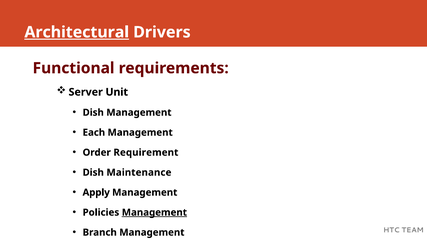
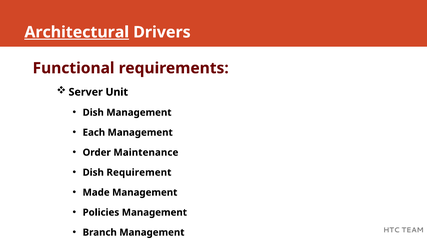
Requirement: Requirement -> Maintenance (146, 153)
Maintenance: Maintenance -> Requirement (139, 173)
Apply: Apply -> Made (96, 193)
Management underline: present -> none (154, 213)
